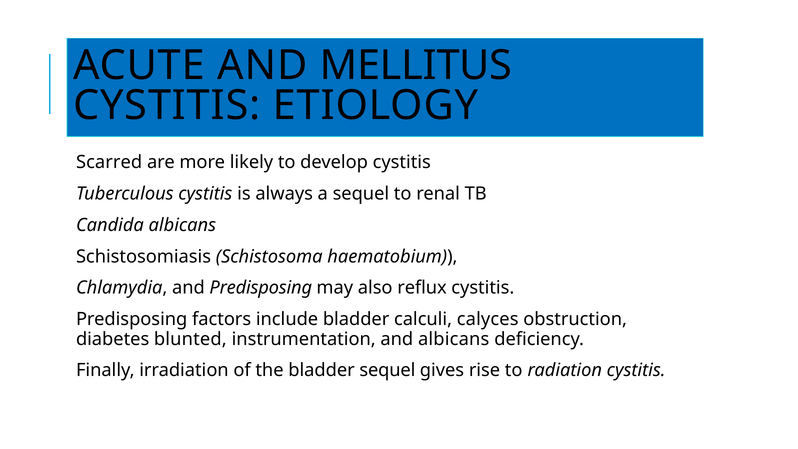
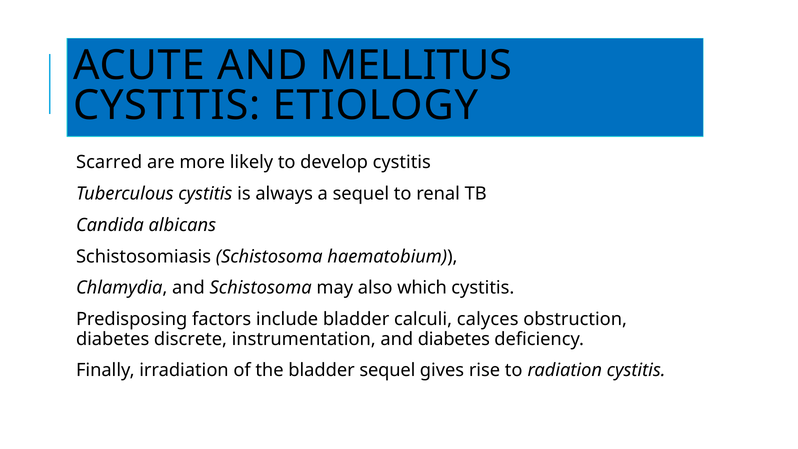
and Predisposing: Predisposing -> Schistosoma (261, 288)
reflux: reflux -> which (422, 288)
blunted: blunted -> discrete (190, 339)
and albicans: albicans -> diabetes (454, 339)
